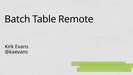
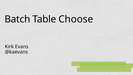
Remote: Remote -> Choose (76, 19)
